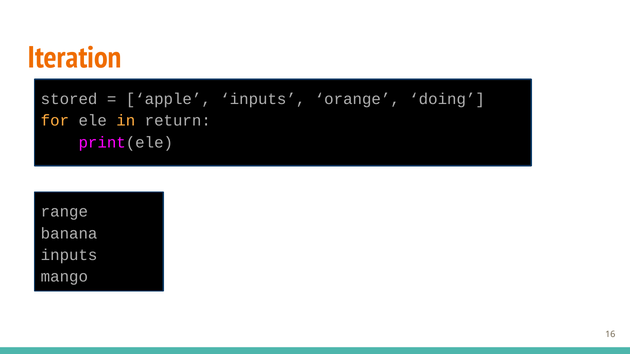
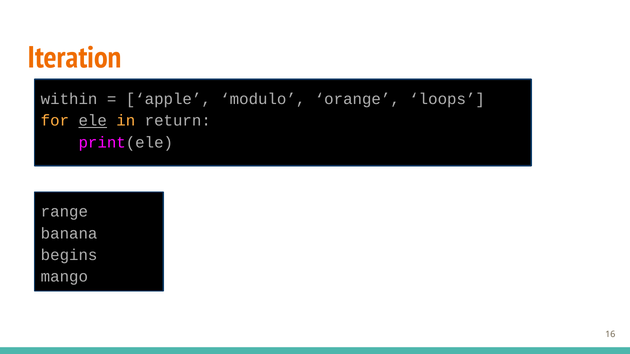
stored: stored -> within (69, 99)
apple inputs: inputs -> modulo (263, 99)
doing: doing -> loops (447, 99)
ele underline: none -> present (93, 121)
inputs: inputs -> begins (69, 255)
